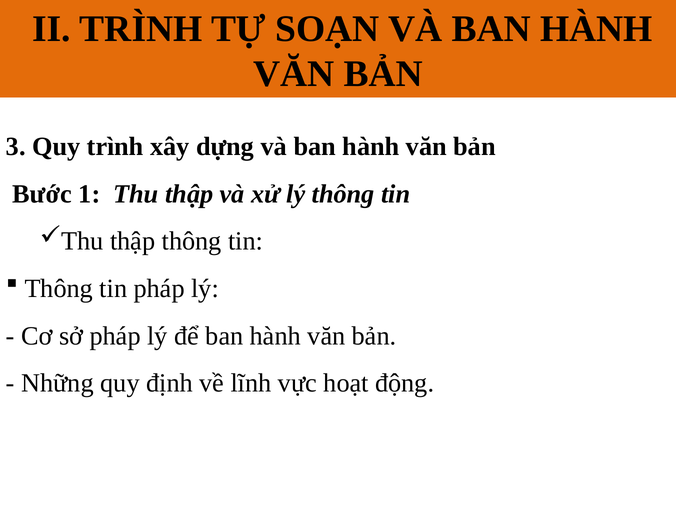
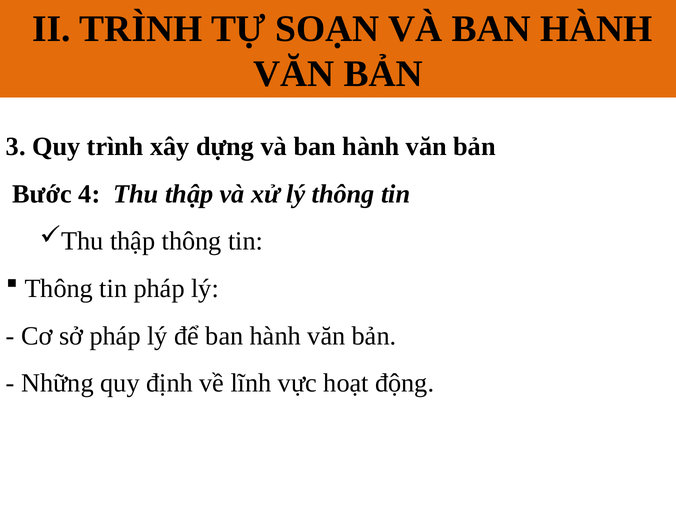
1: 1 -> 4 (89, 194)
